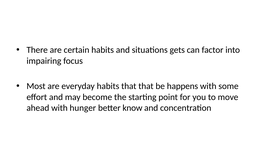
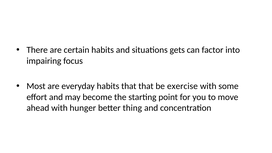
happens: happens -> exercise (182, 86)
know: know -> thing (132, 108)
